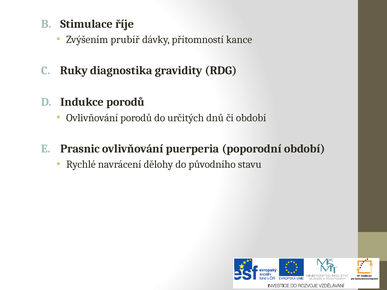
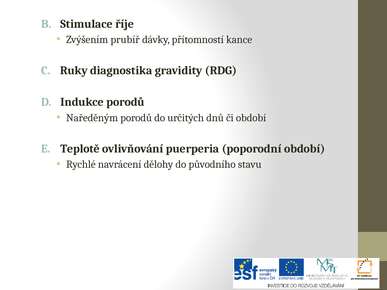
Ovlivňování: Ovlivňování -> Naředěným (92, 118)
Prasnic: Prasnic -> Teplotě (80, 149)
